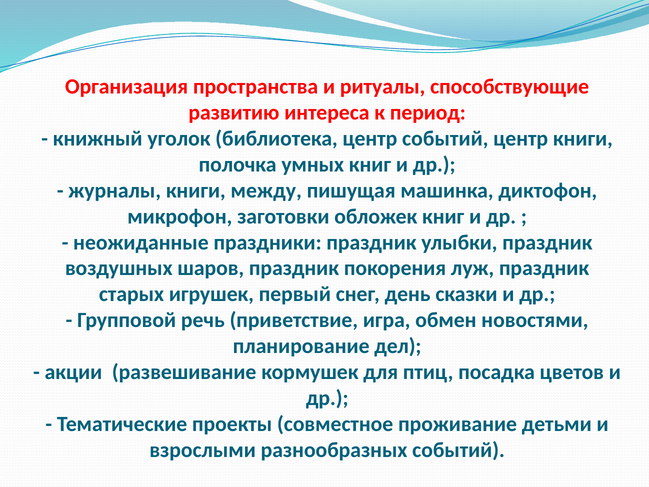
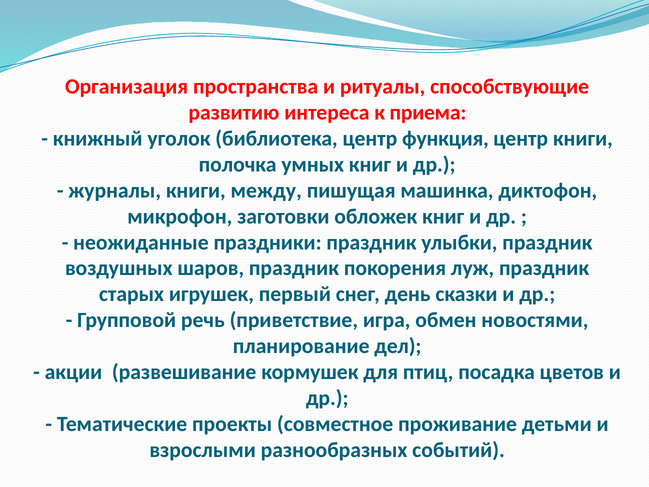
период: период -> приема (428, 112)
центр событий: событий -> функция (445, 138)
